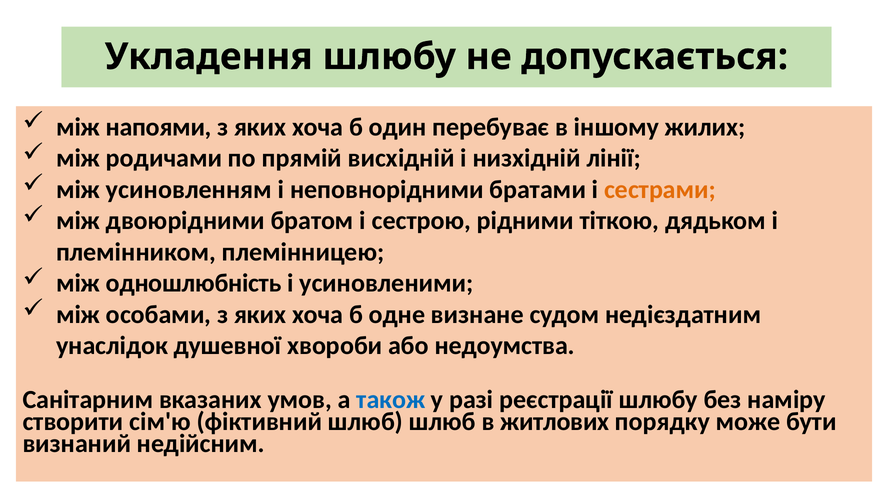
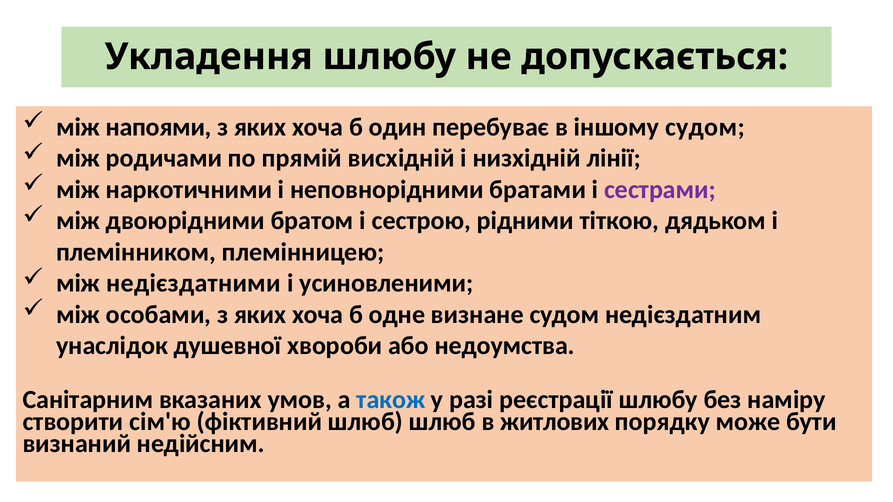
іншому жилих: жилих -> судом (705, 127)
усиновленням: усиновленням -> наркотичними (189, 190)
сестрами colour: orange -> purple (660, 190)
одношлюбність: одношлюбність -> недієздатними (193, 283)
